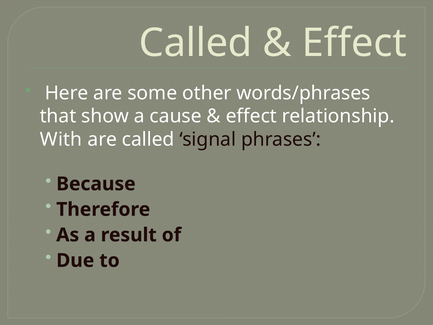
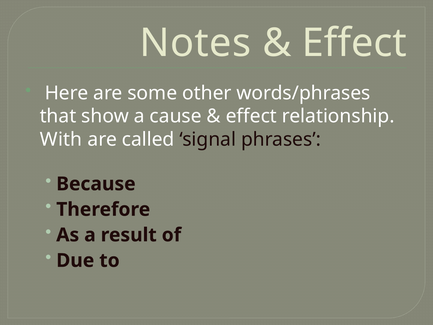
Called: Called -> Notes (195, 43)
